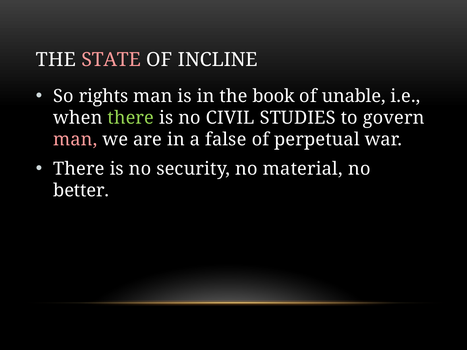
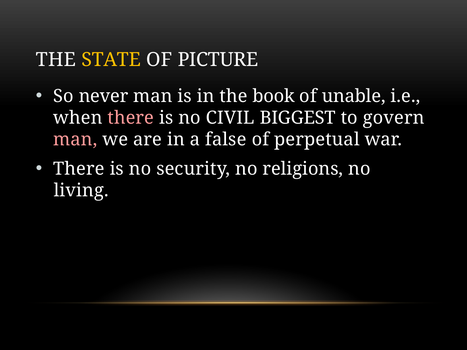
STATE colour: pink -> yellow (111, 60)
INCLINE: INCLINE -> PICTURE (218, 60)
rights: rights -> never (104, 96)
there colour: light green -> pink (131, 118)
STUDIES: STUDIES -> BIGGEST (298, 118)
material: material -> religions (303, 169)
better: better -> living (81, 191)
